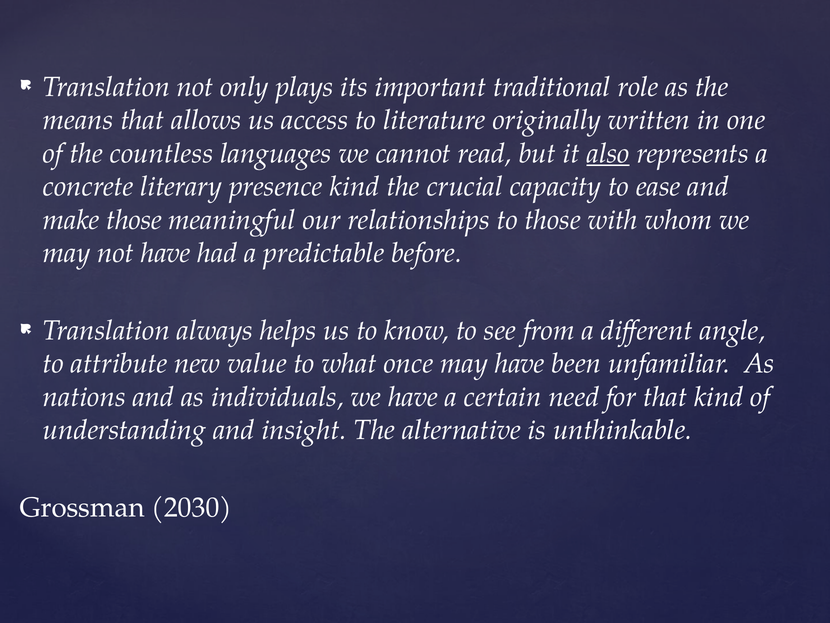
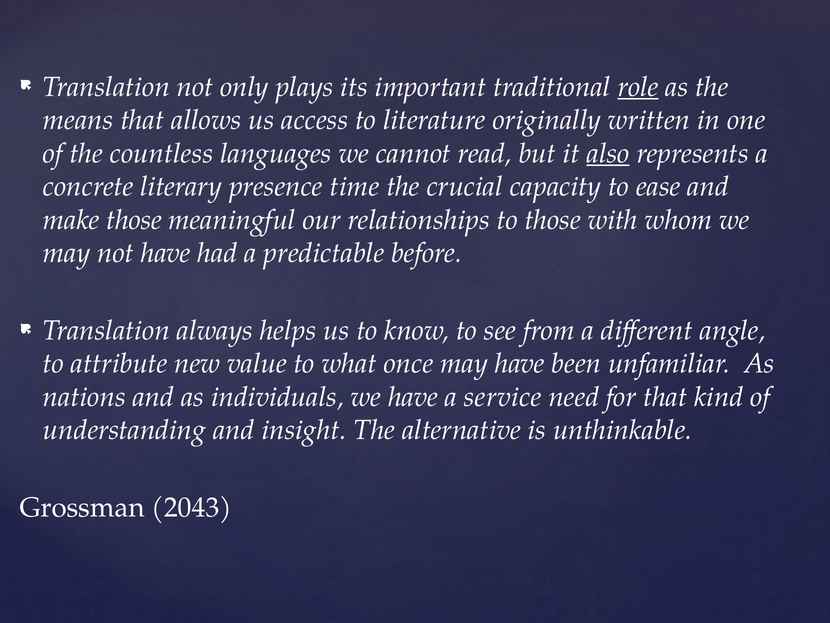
role underline: none -> present (638, 87)
presence kind: kind -> time (355, 187)
certain: certain -> service (503, 397)
2030: 2030 -> 2043 (192, 507)
